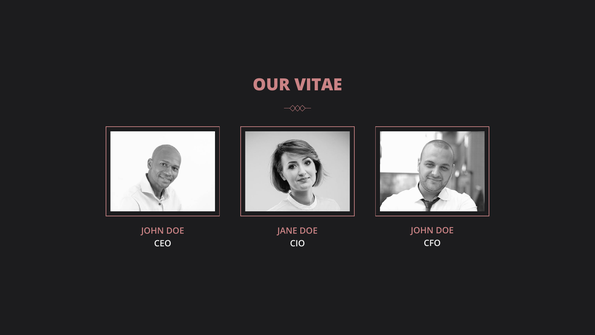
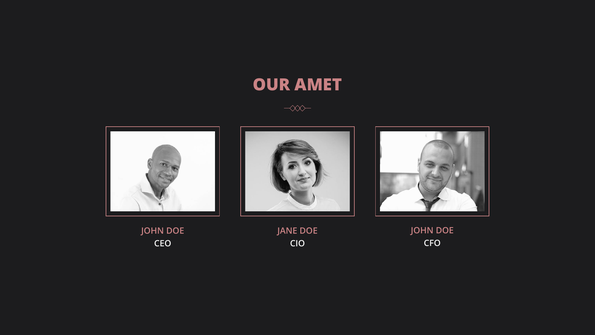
VITAE: VITAE -> AMET (318, 85)
